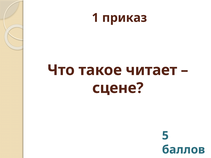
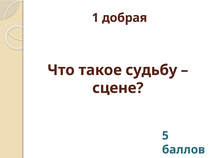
приказ: приказ -> добрая (125, 18)
читает: читает -> судьбу (151, 70)
